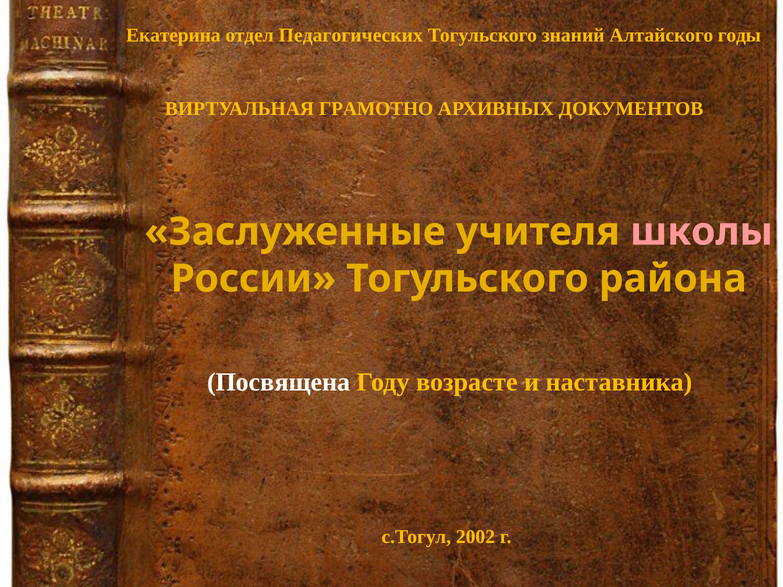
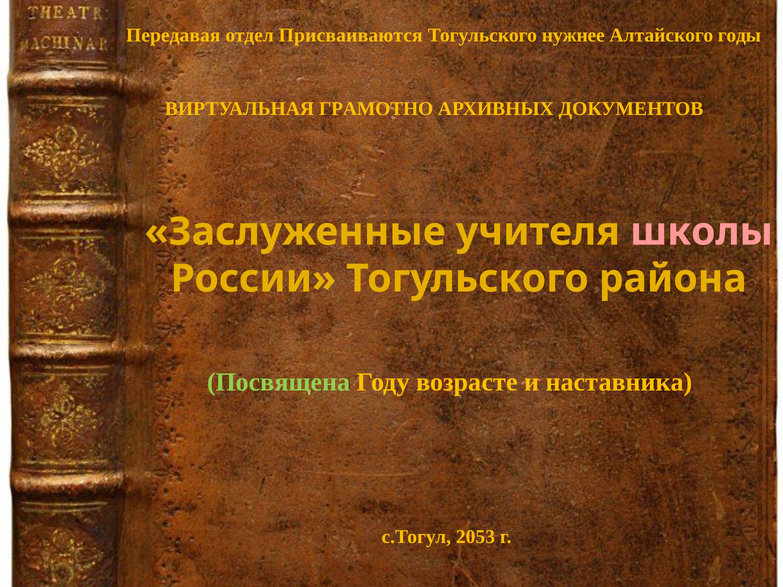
Екатерина: Екатерина -> Передавая (173, 35)
Педагогических: Педагогических -> Присваиваются (351, 35)
знаний: знаний -> нужнее (573, 35)
Посвящена colour: white -> light green (279, 382)
2002: 2002 -> 2053 (475, 537)
